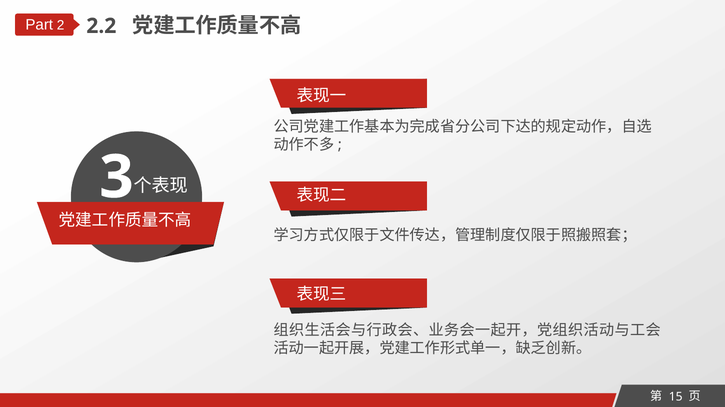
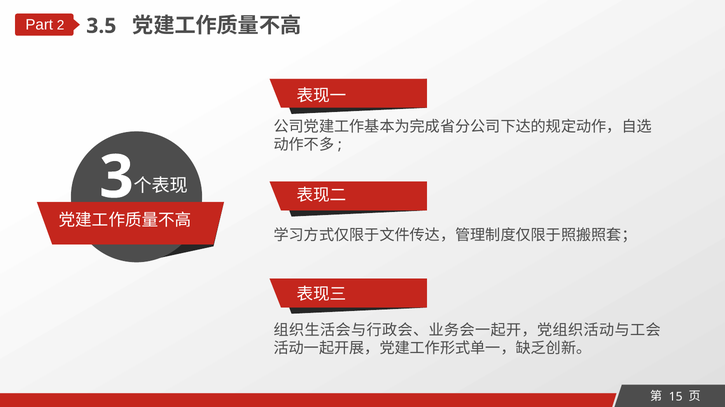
2.2: 2.2 -> 3.5 (101, 26)
